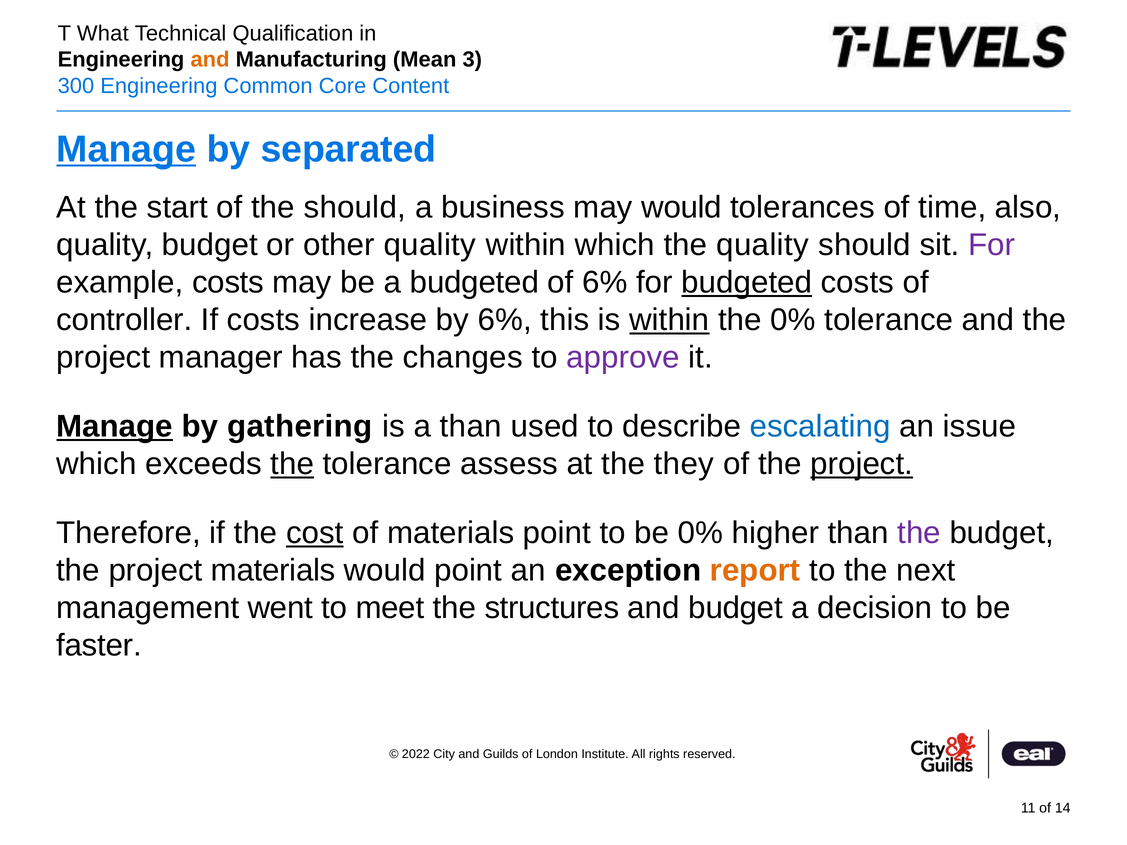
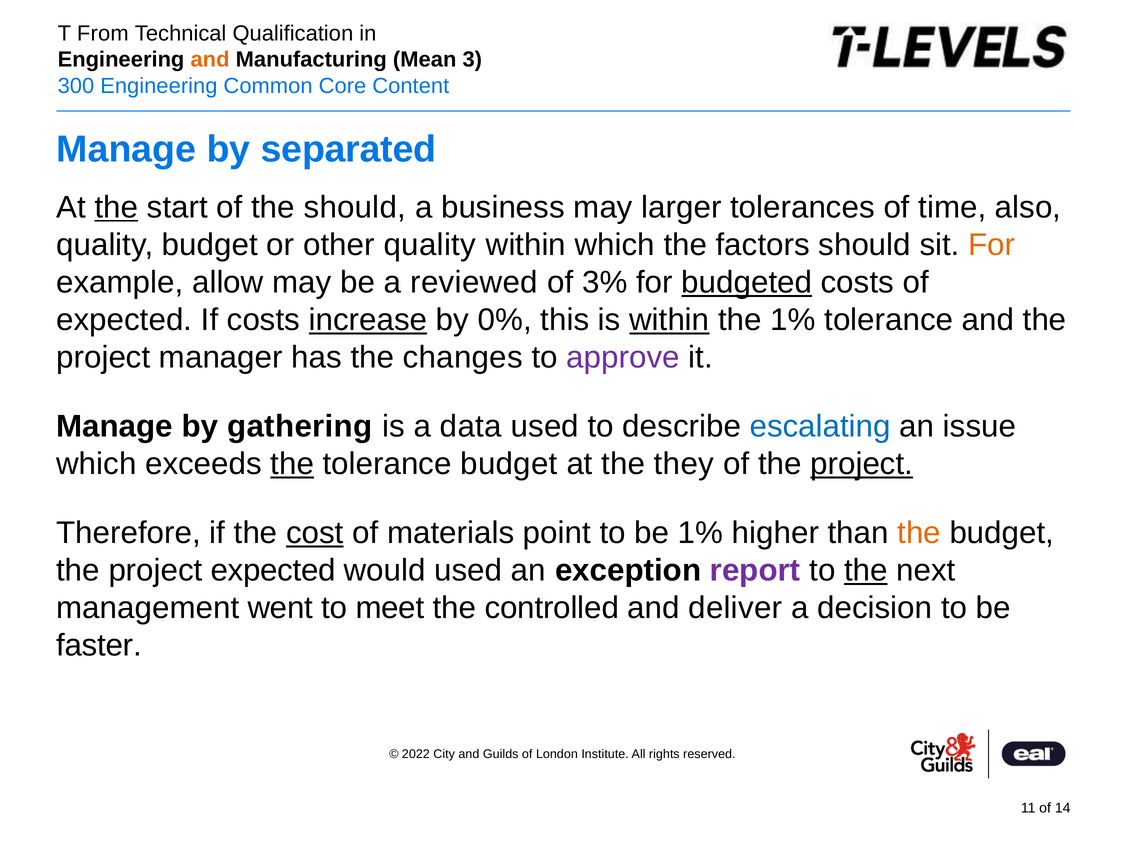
What: What -> From (103, 33)
Manage underline: present -> none (126, 149)
the underline: none -> present (116, 207)
may would: would -> larger (681, 207)
the quality: quality -> factors (763, 245)
For colour: purple -> orange (992, 245)
example costs: costs -> allow (228, 283)
a budgeted: budgeted -> reviewed (474, 283)
of 6%: 6% -> 3% (605, 283)
controller: controller -> expected (124, 320)
increase underline: none -> present (368, 320)
by 6%: 6% -> 0% (505, 320)
the 0%: 0% -> 1% (793, 320)
Manage underline: present -> none (115, 427)
a than: than -> data (471, 427)
tolerance assess: assess -> budget (509, 464)
be 0%: 0% -> 1% (701, 533)
the colour: purple -> orange (919, 533)
project materials: materials -> expected (273, 571)
would point: point -> used (468, 571)
report colour: orange -> purple (755, 571)
the underline: none -> present (866, 571)
structures: structures -> controlled (552, 608)
and budget: budget -> deliver (735, 608)
